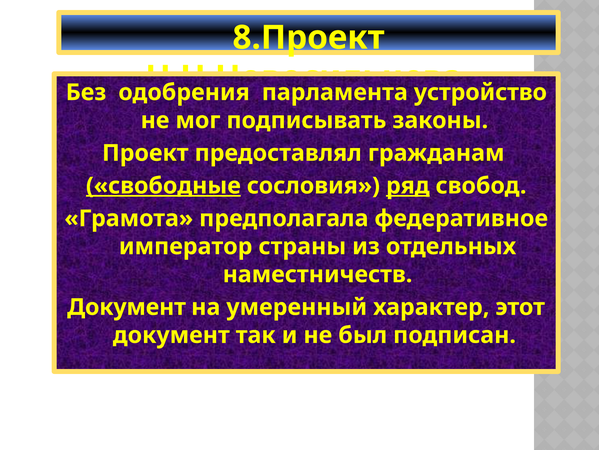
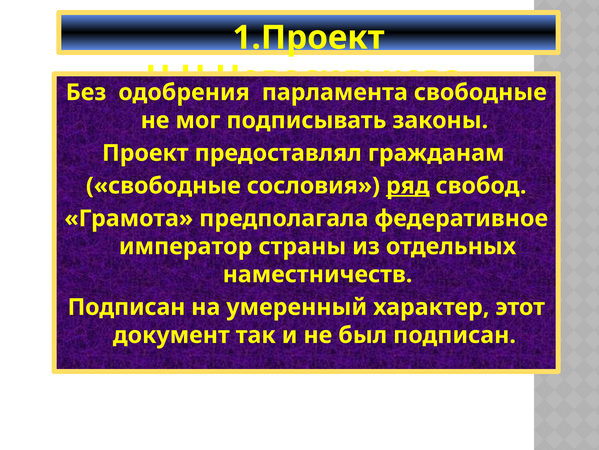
8.Проект: 8.Проект -> 1.Проект (308, 38)
устройство: устройство -> свободные (480, 92)
свободные underline: present -> none (163, 185)
Документ: Документ -> Подписан (126, 307)
